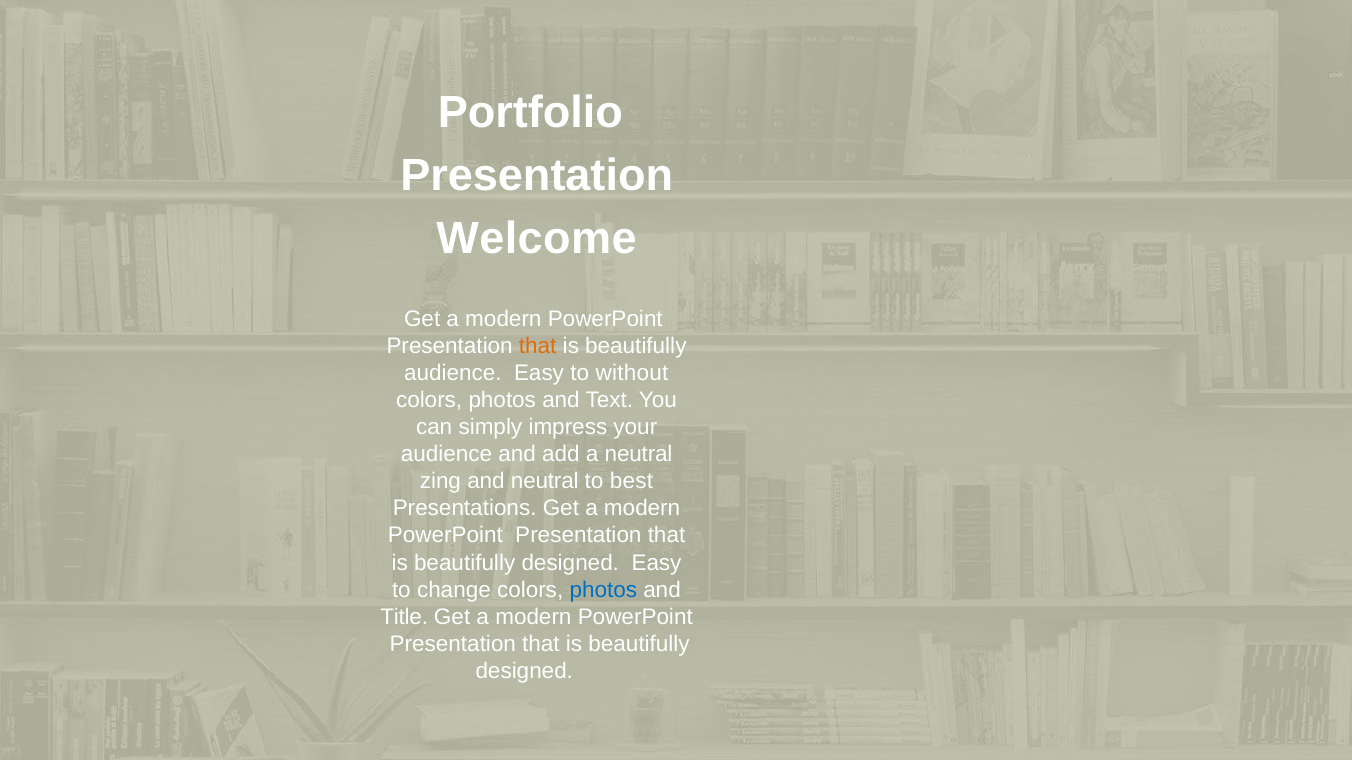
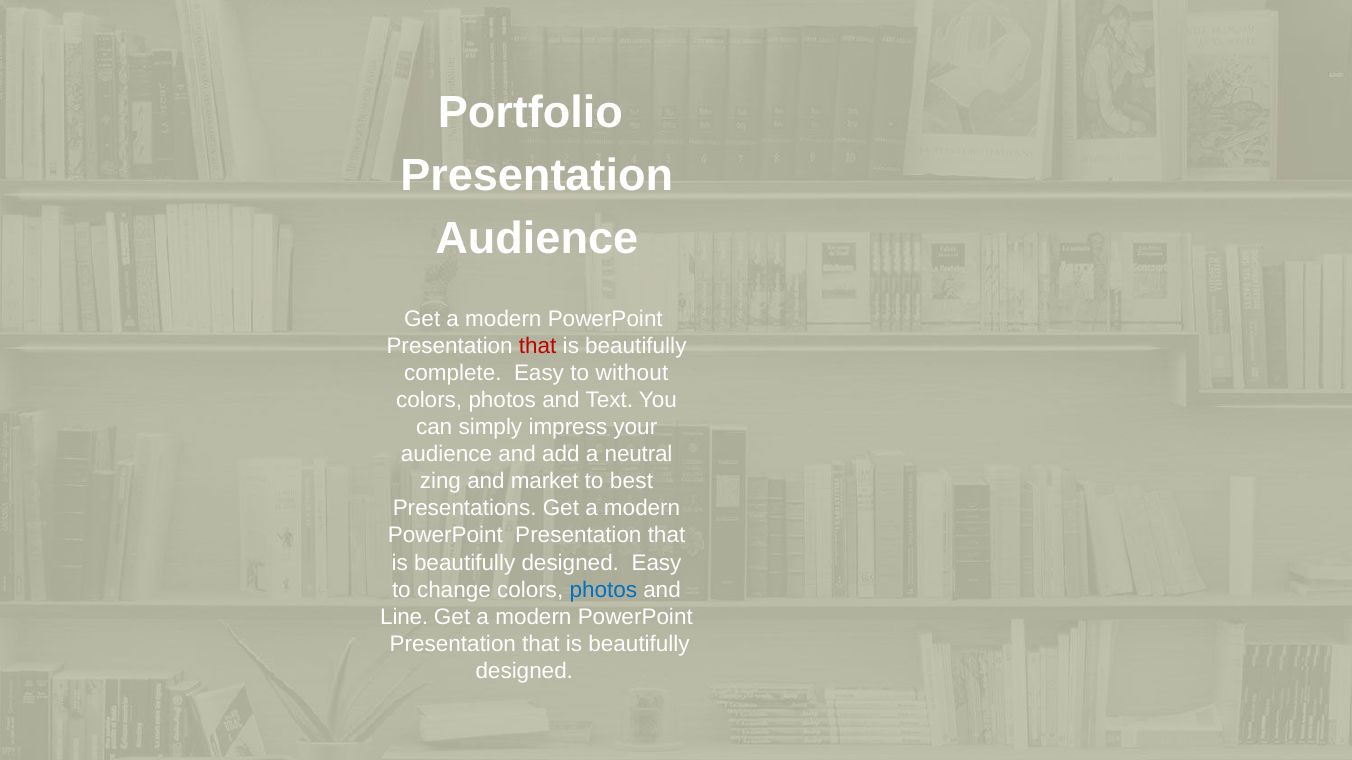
Welcome: Welcome -> Audience (537, 239)
that colour: orange -> red (538, 347)
audience: audience -> complete (453, 374)
and neutral: neutral -> market (545, 482)
Title: Title -> Line (404, 617)
